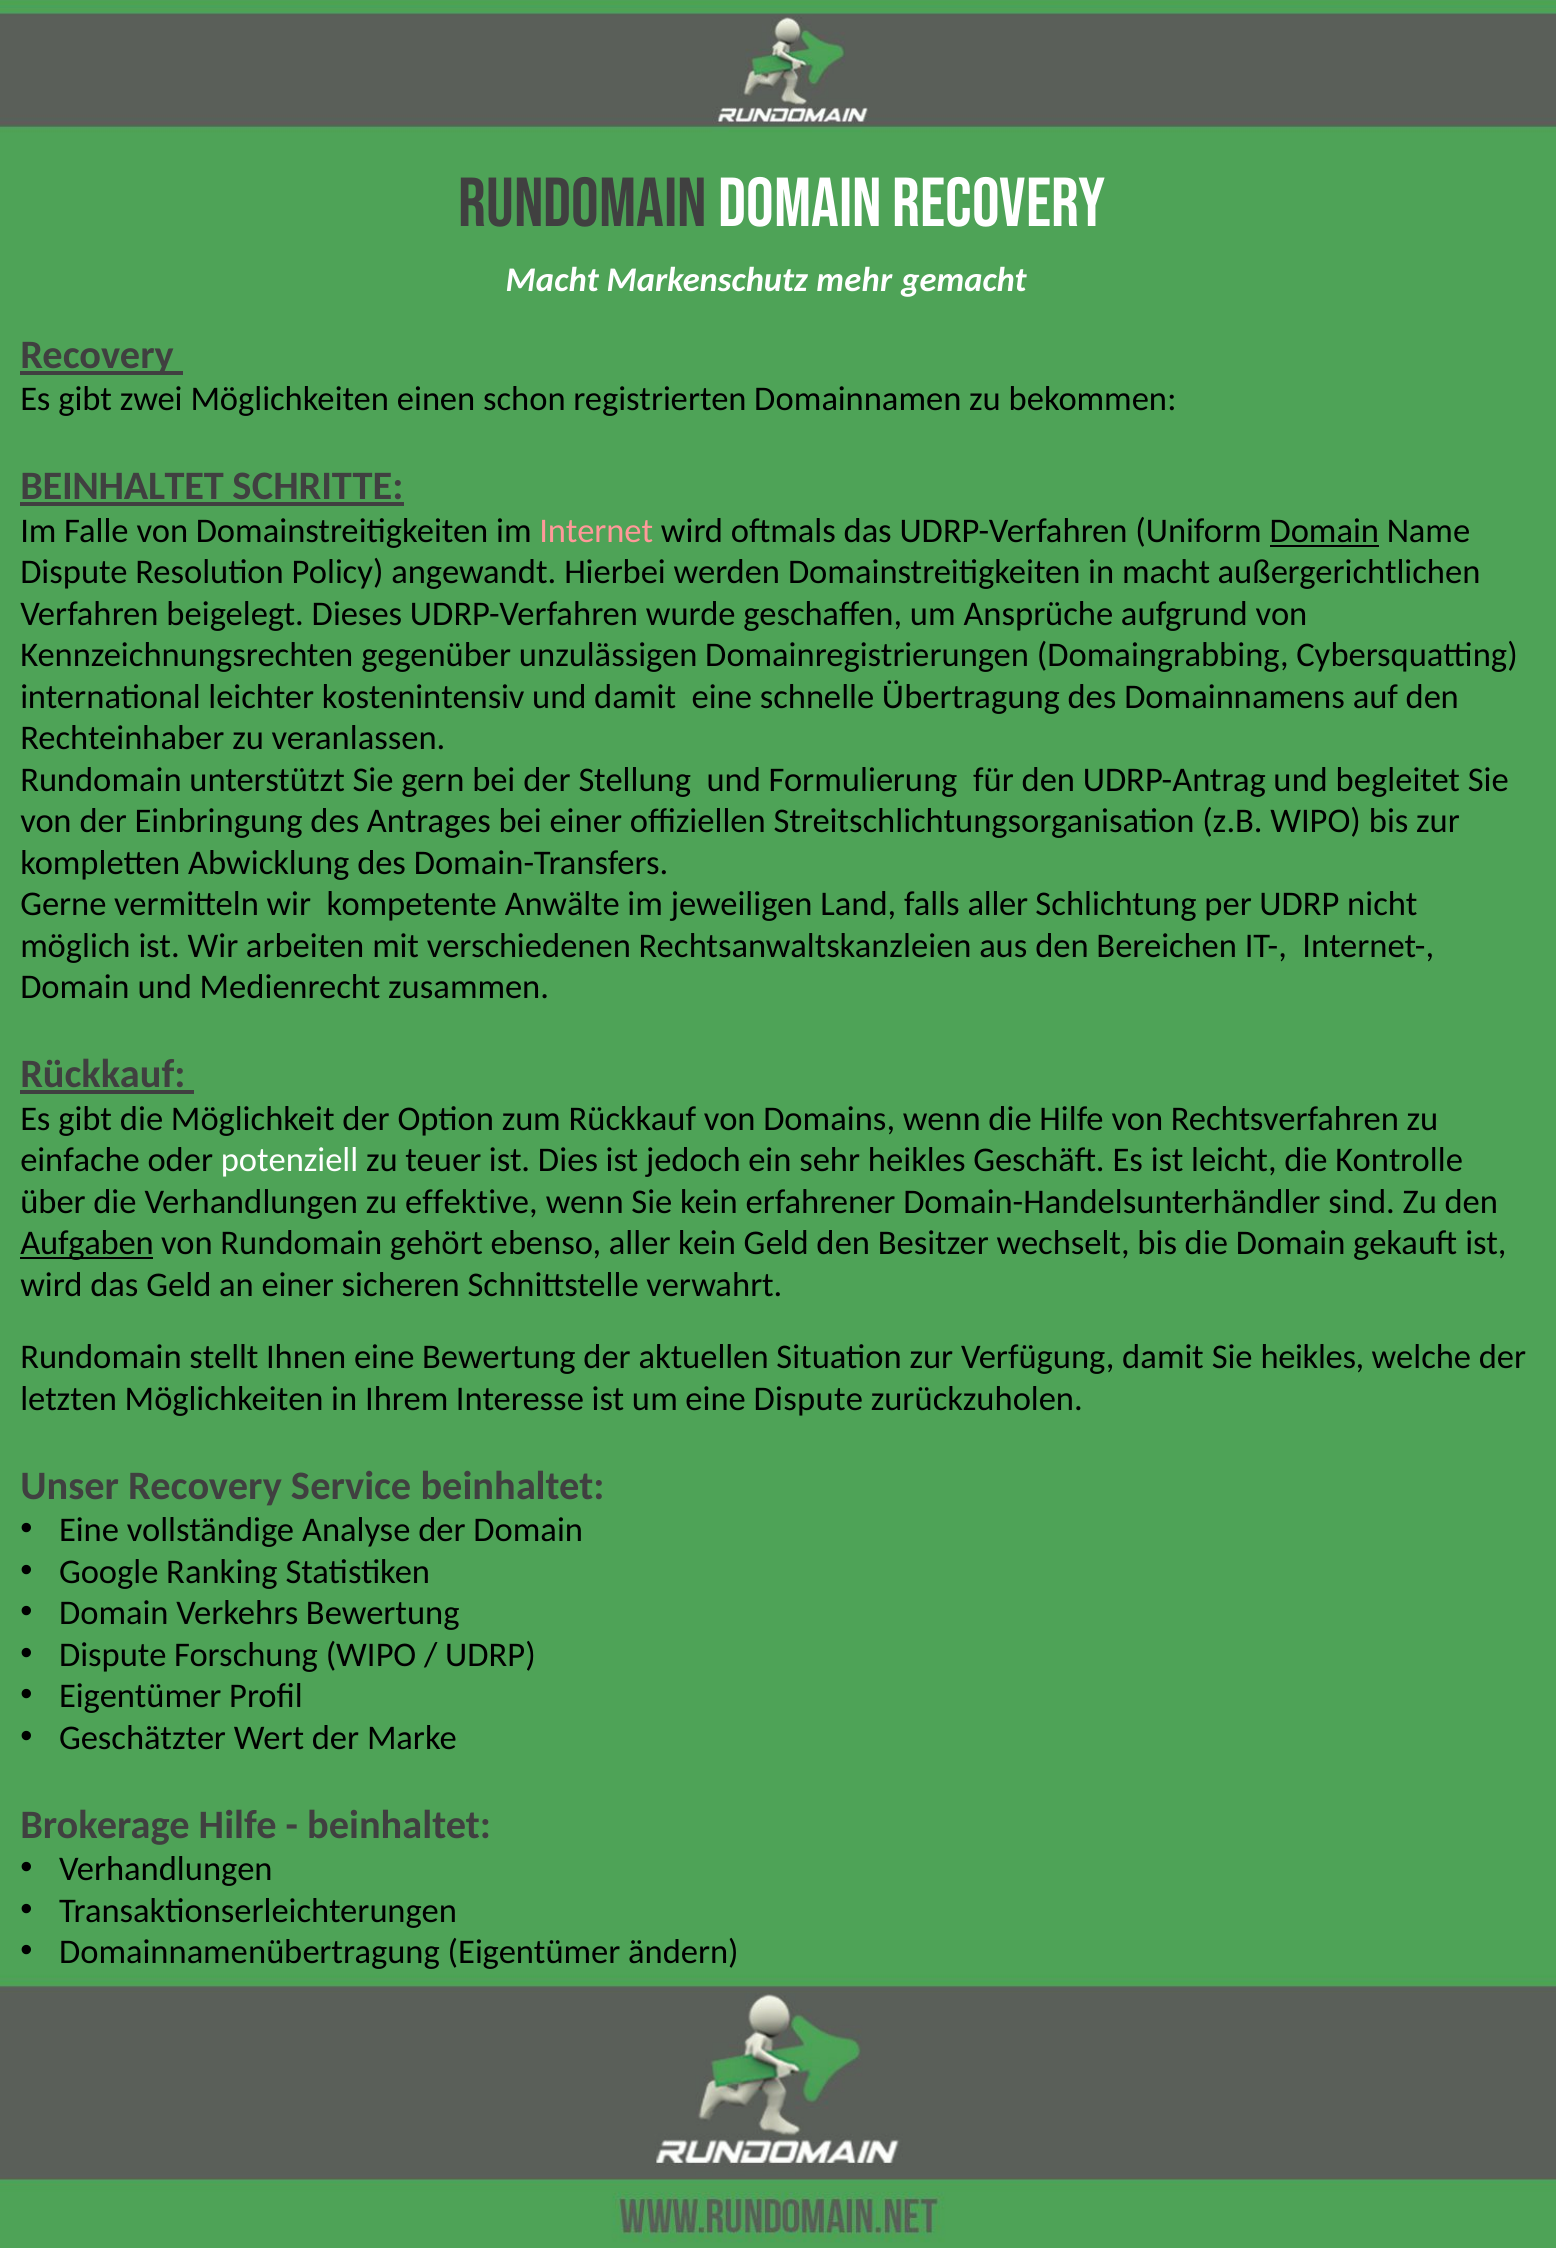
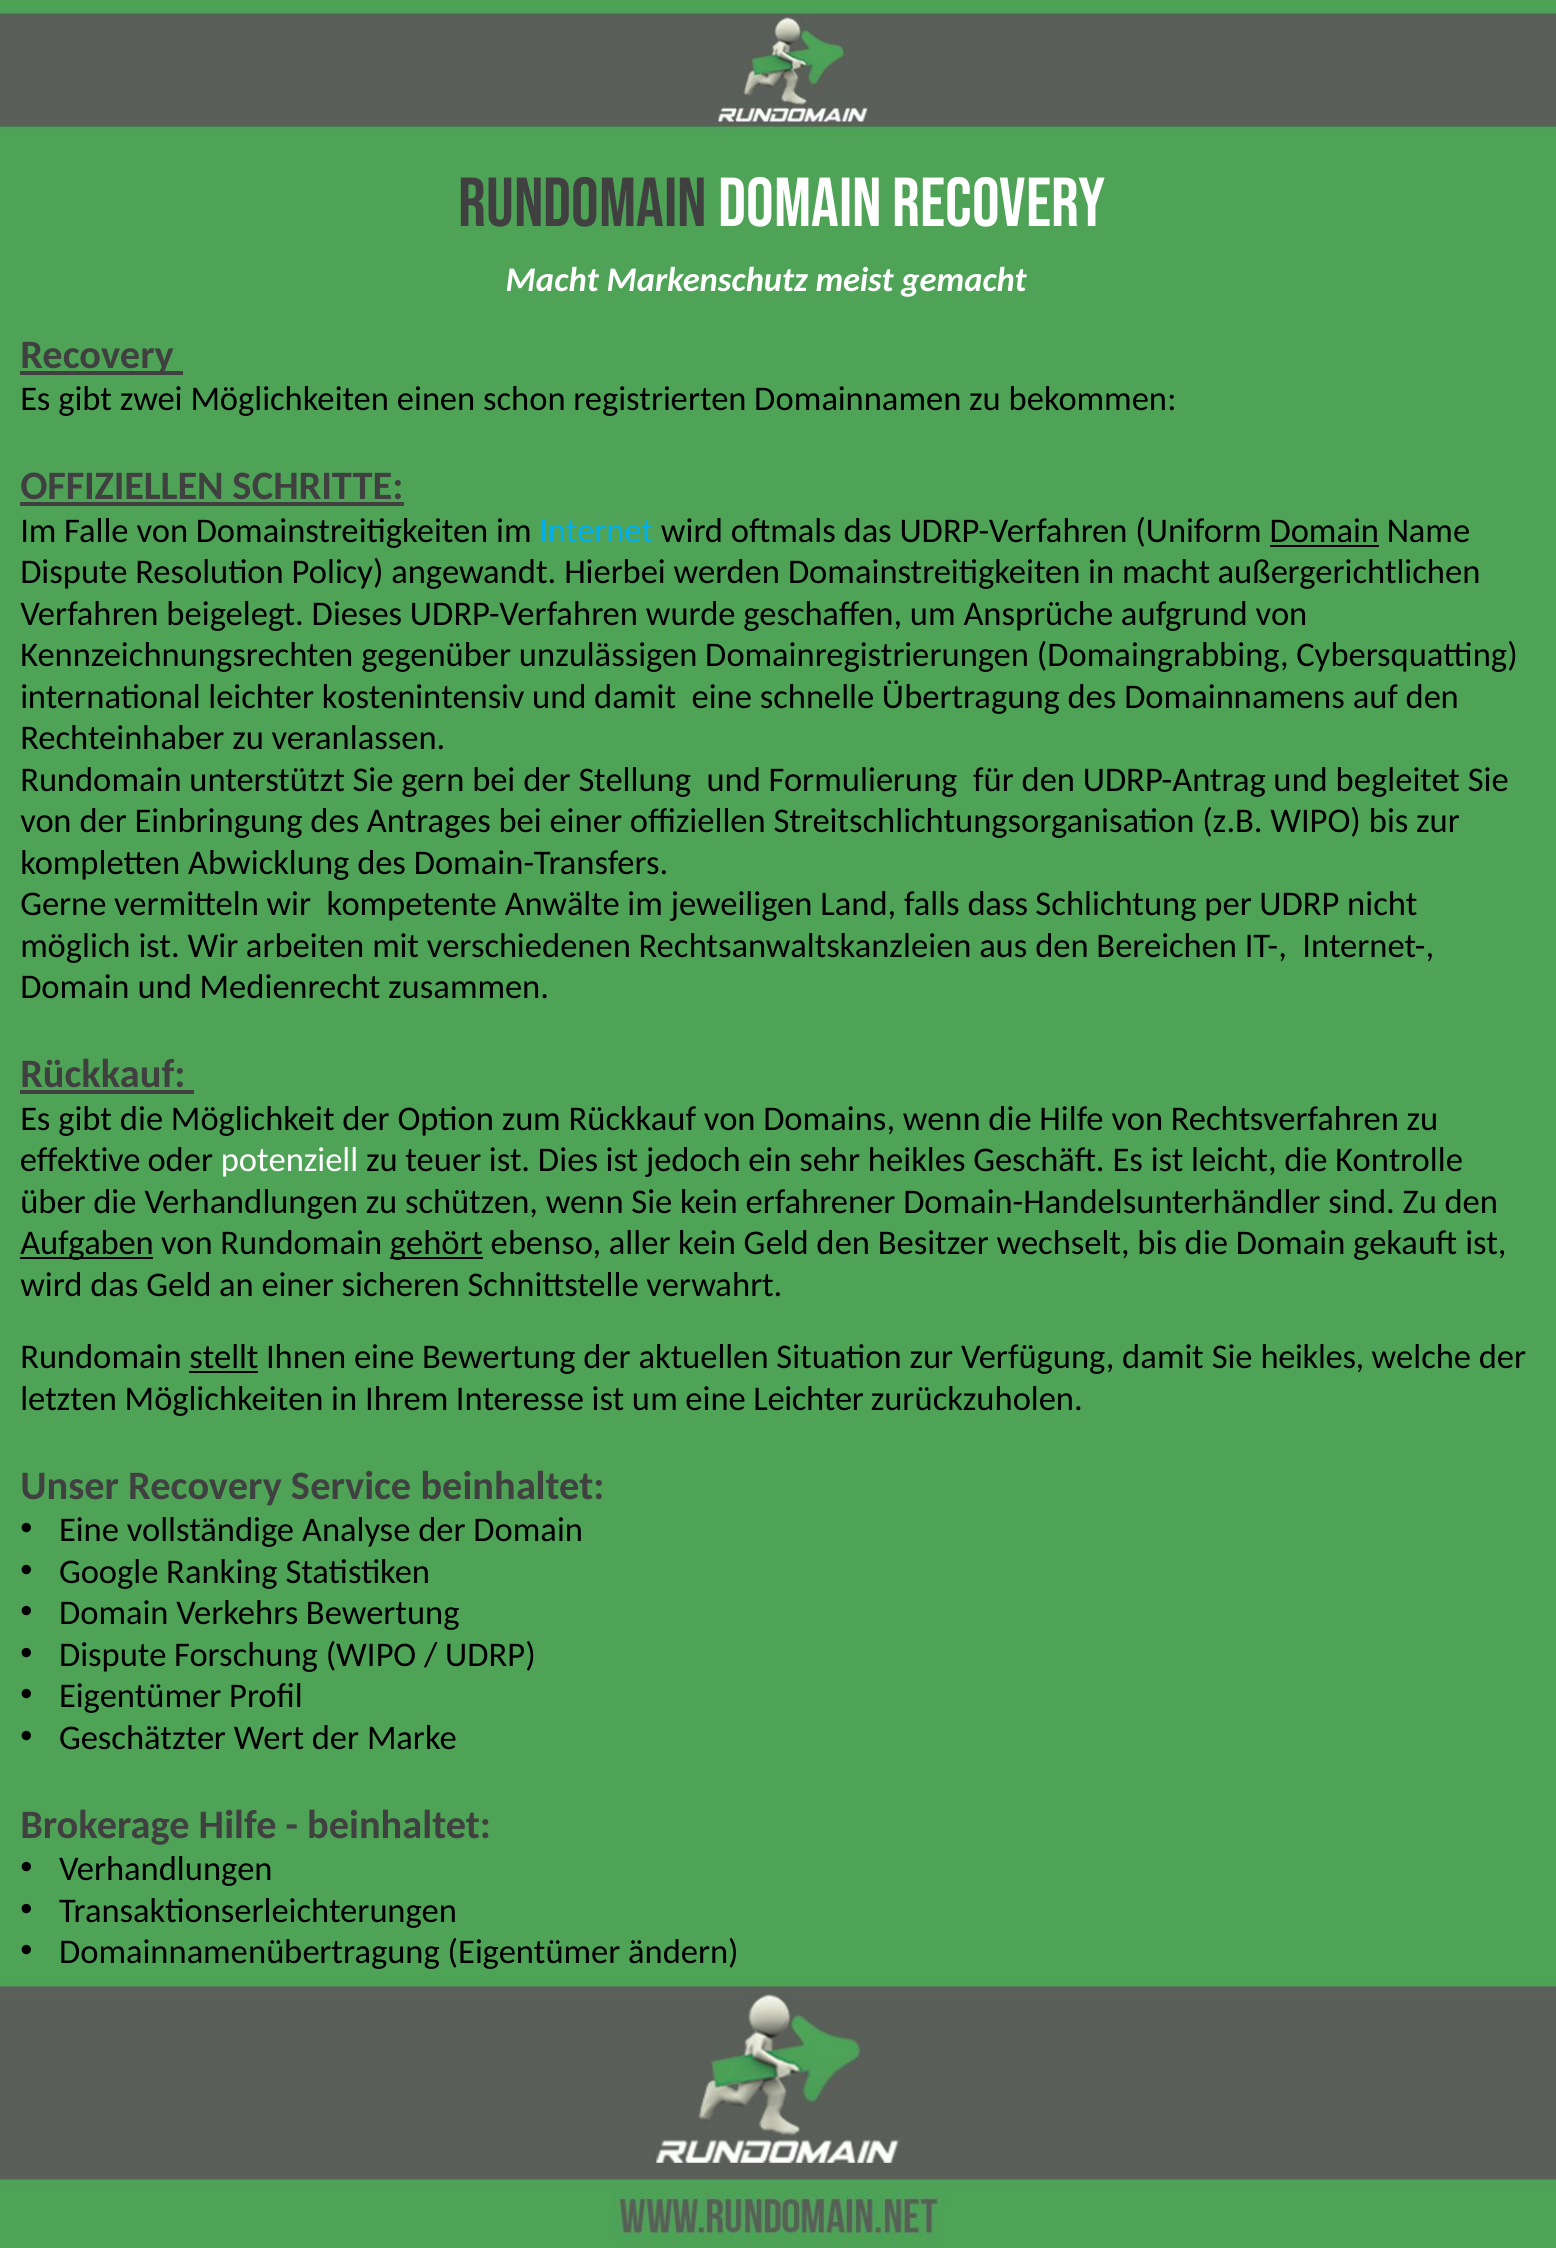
mehr: mehr -> meist (855, 281)
BEINHALTET: BEINHALTET -> OFFIZIELLEN (122, 486)
Internet colour: pink -> light blue (596, 531)
falls aller: aller -> dass (998, 904)
einfache: einfache -> effektive (80, 1160)
effektive: effektive -> schützen (472, 1202)
gehört underline: none -> present (436, 1243)
stellt underline: none -> present (224, 1357)
eine Dispute: Dispute -> Leichter (809, 1399)
